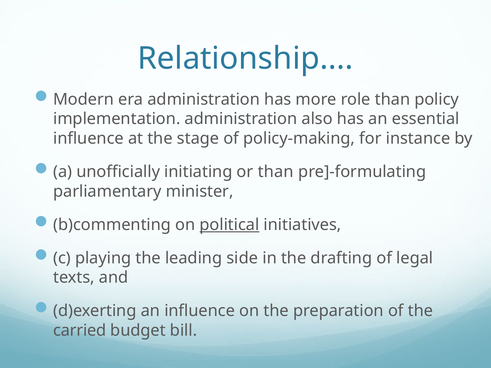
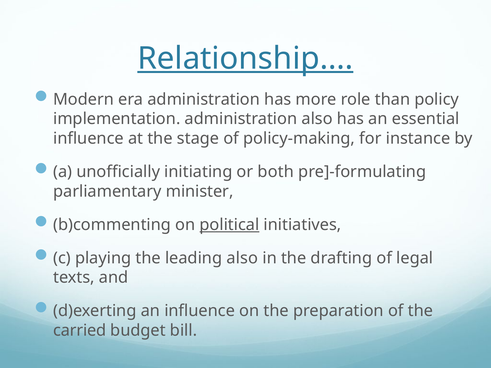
Relationship underline: none -> present (245, 58)
or than: than -> both (276, 172)
leading side: side -> also (242, 258)
